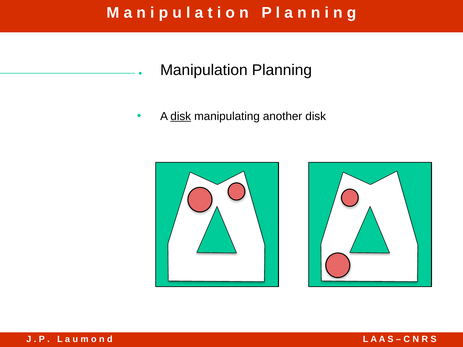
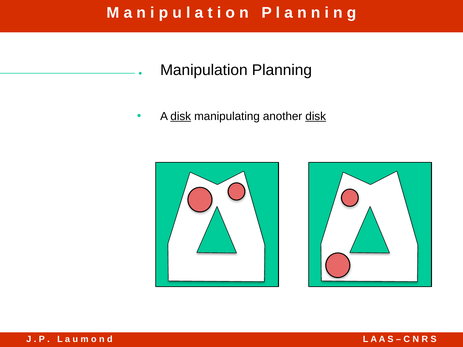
disk underline: none -> present (316, 116)
